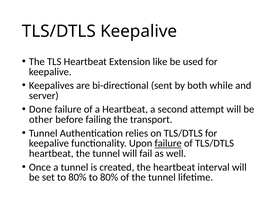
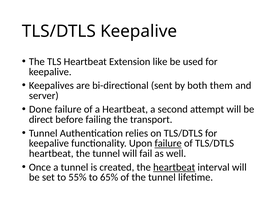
while: while -> them (221, 86)
other: other -> direct (41, 120)
heartbeat underline: none -> present (174, 167)
set to 80%: 80% -> 55% (77, 178)
80%: 80% -> 65% (109, 178)
